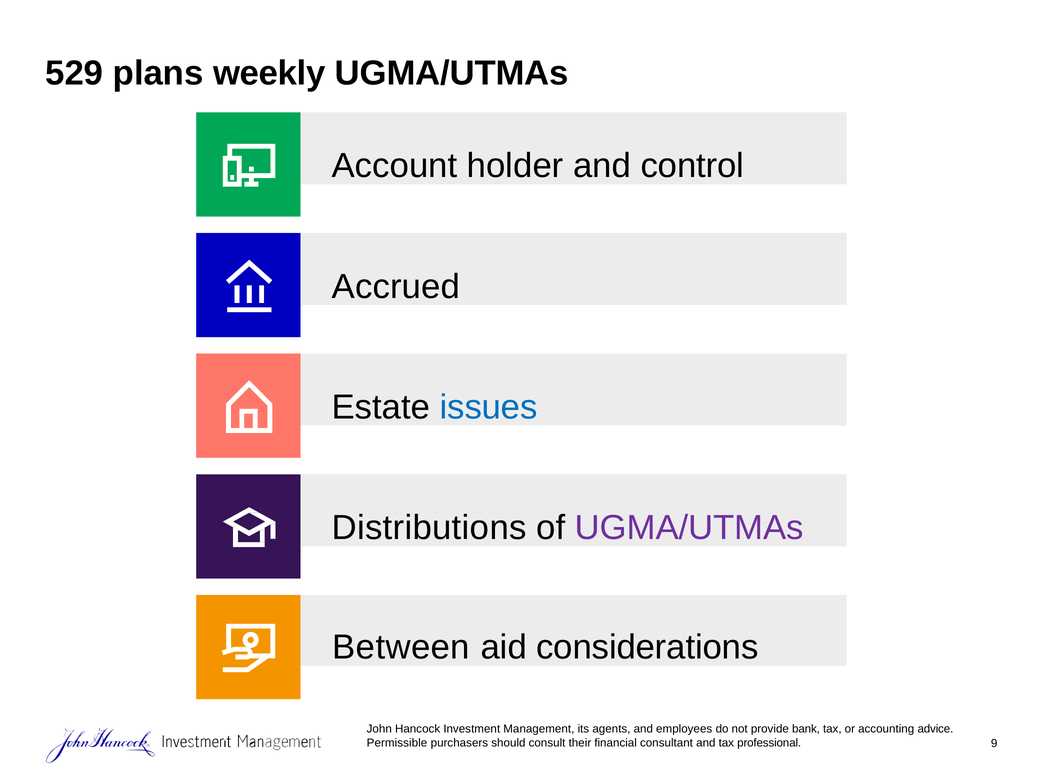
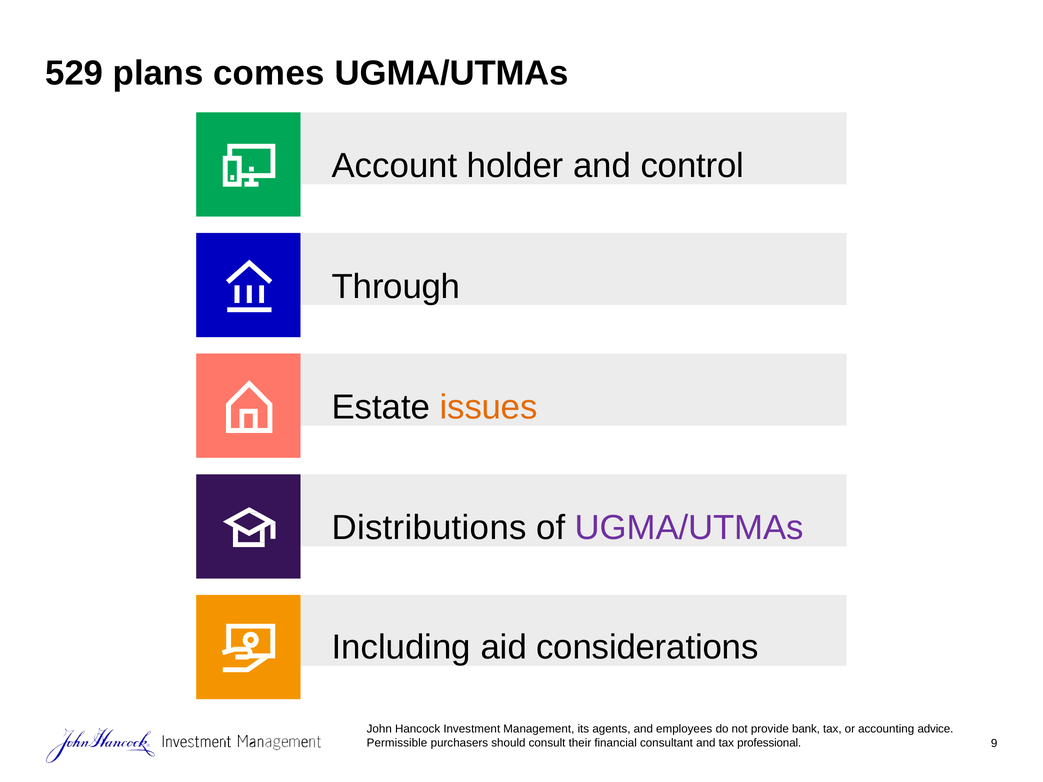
weekly: weekly -> comes (269, 73)
Accrued: Accrued -> Through (396, 287)
issues colour: blue -> orange (489, 407)
Between: Between -> Including (401, 648)
